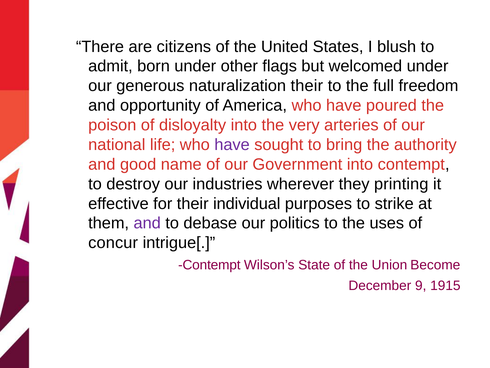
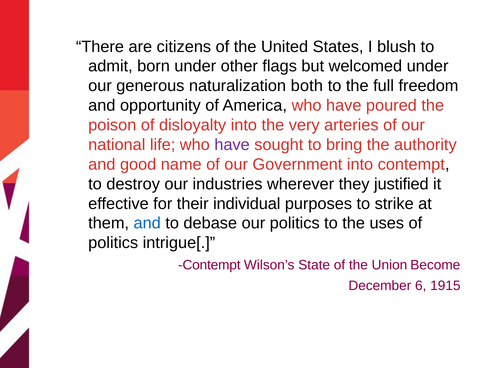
naturalization their: their -> both (307, 86)
printing: printing -> justified (401, 184)
and colour: purple -> blue (147, 223)
concur: concur -> politics (113, 243)
9: 9 -> 6 (421, 285)
